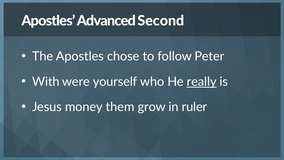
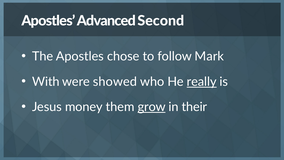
Peter: Peter -> Mark (209, 56)
yourself: yourself -> showed (115, 82)
grow underline: none -> present (152, 107)
ruler: ruler -> their (194, 107)
